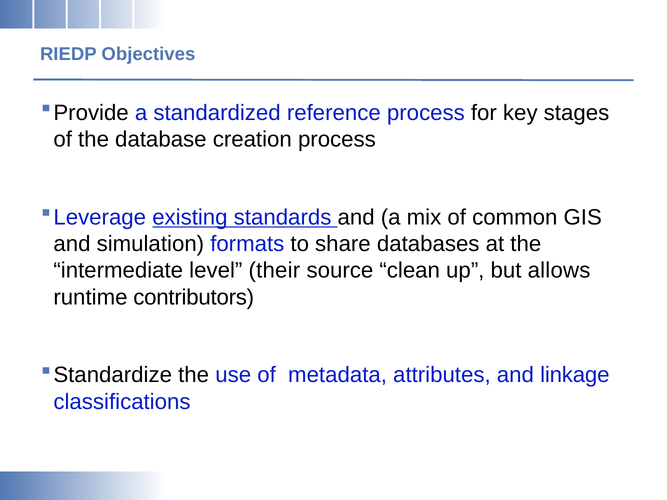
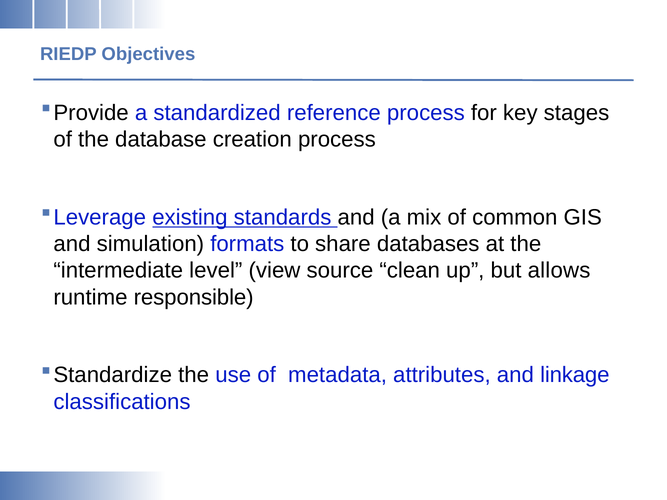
their: their -> view (274, 271)
contributors: contributors -> responsible (194, 297)
